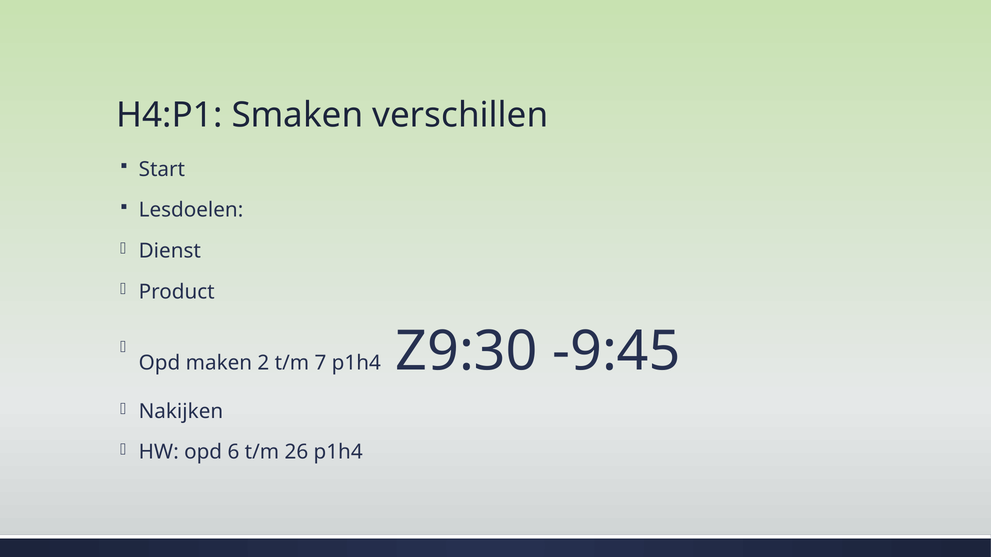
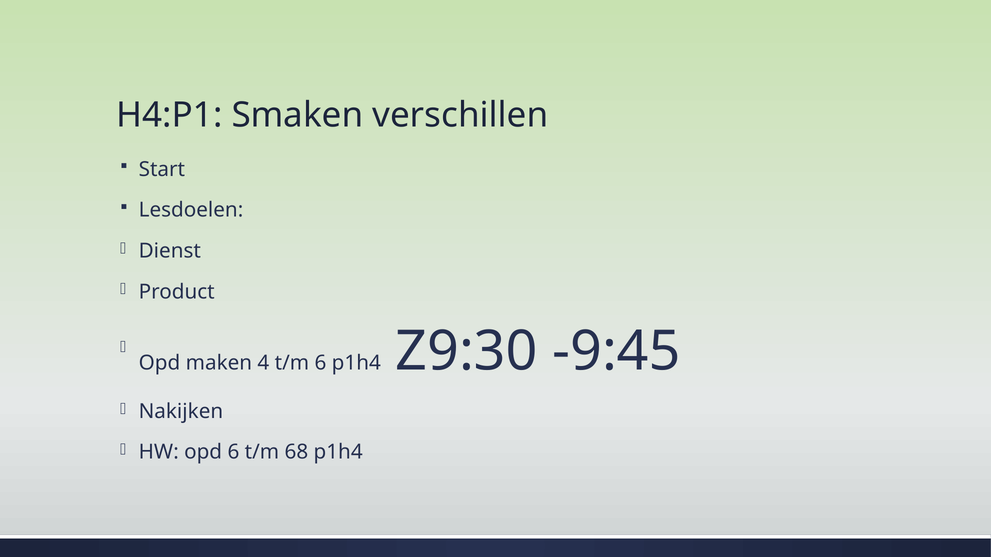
2: 2 -> 4 (263, 363)
t/m 7: 7 -> 6 (320, 363)
26: 26 -> 68 (296, 453)
